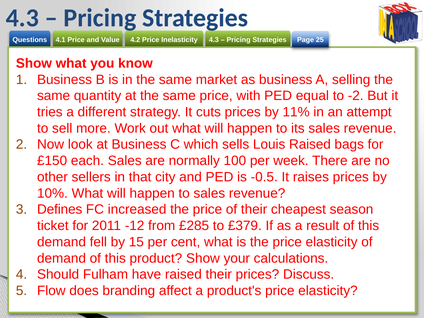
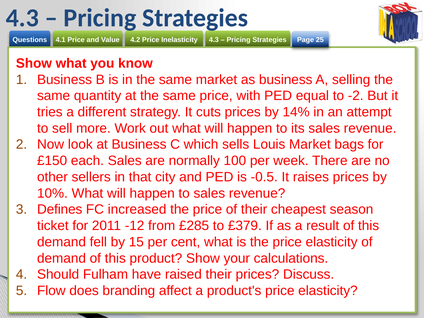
11%: 11% -> 14% (296, 112)
Louis Raised: Raised -> Market (310, 145)
